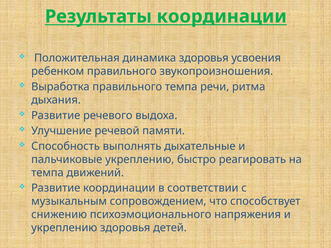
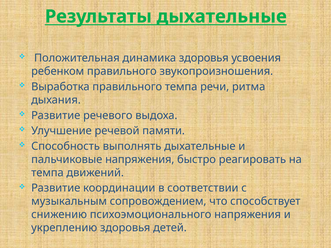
Результаты координации: координации -> дыхательные (222, 16)
пальчиковые укреплению: укреплению -> напряжения (140, 160)
